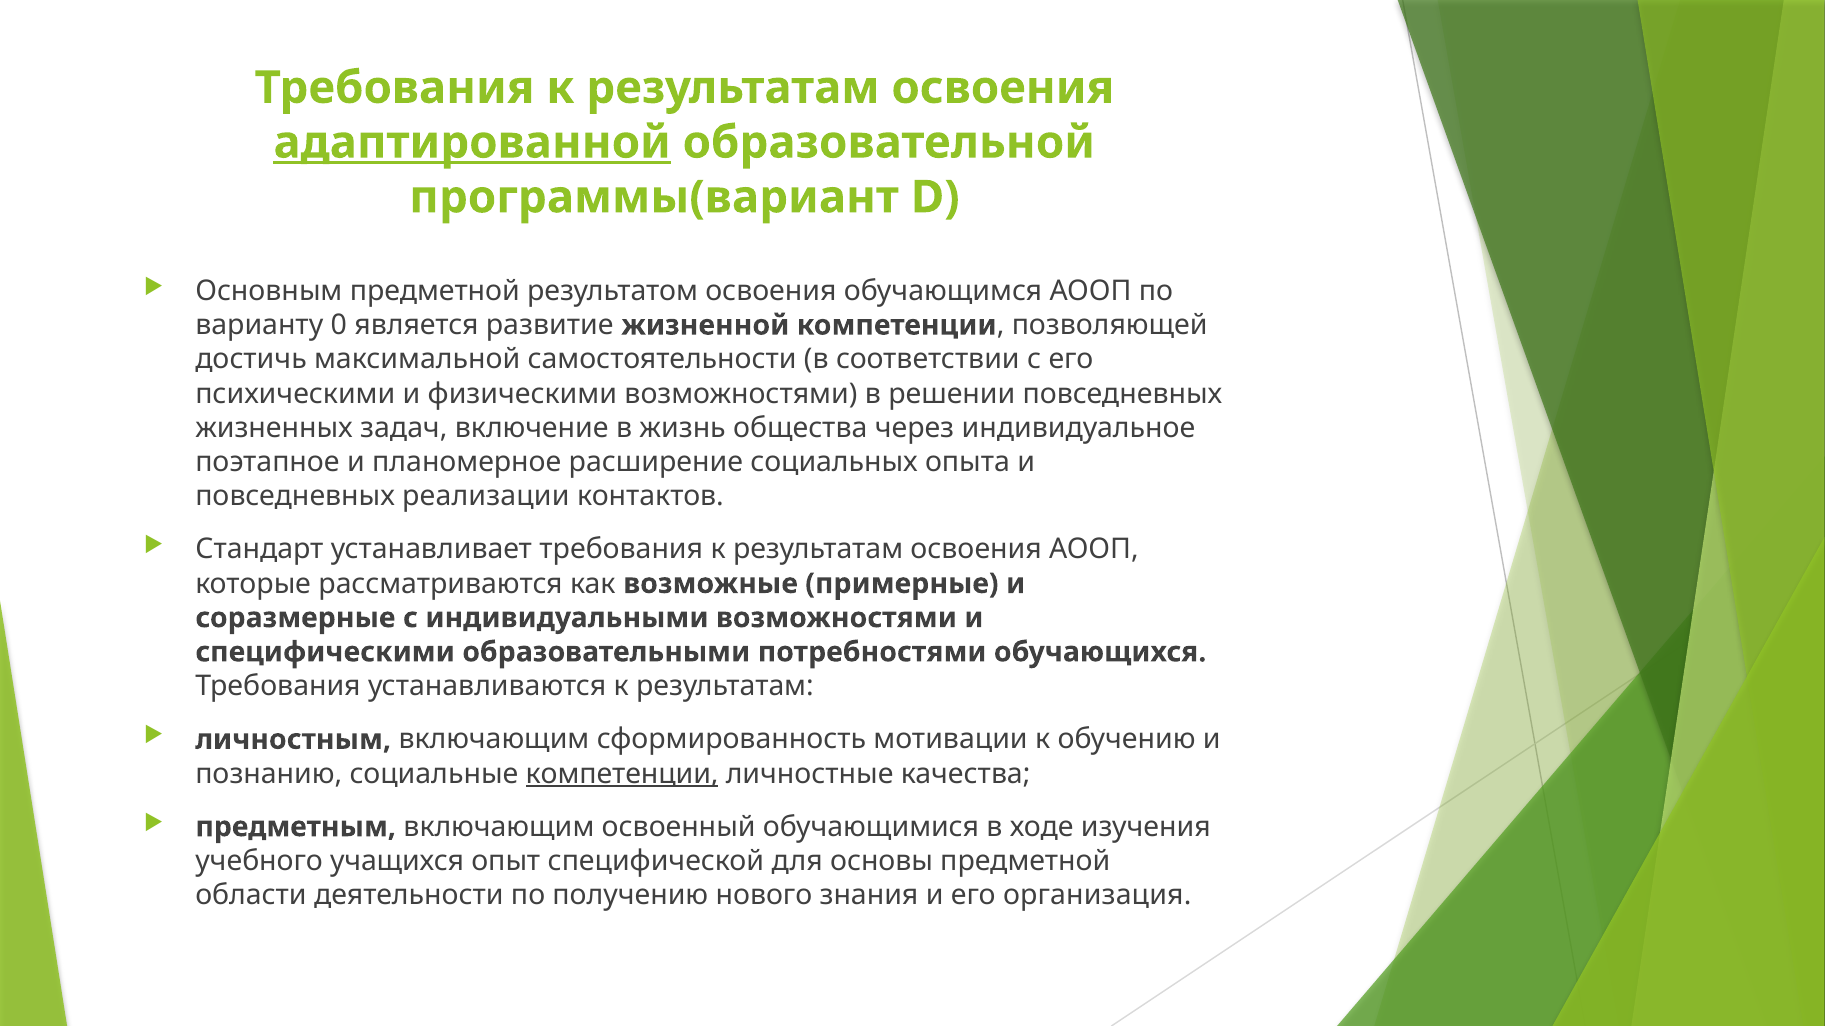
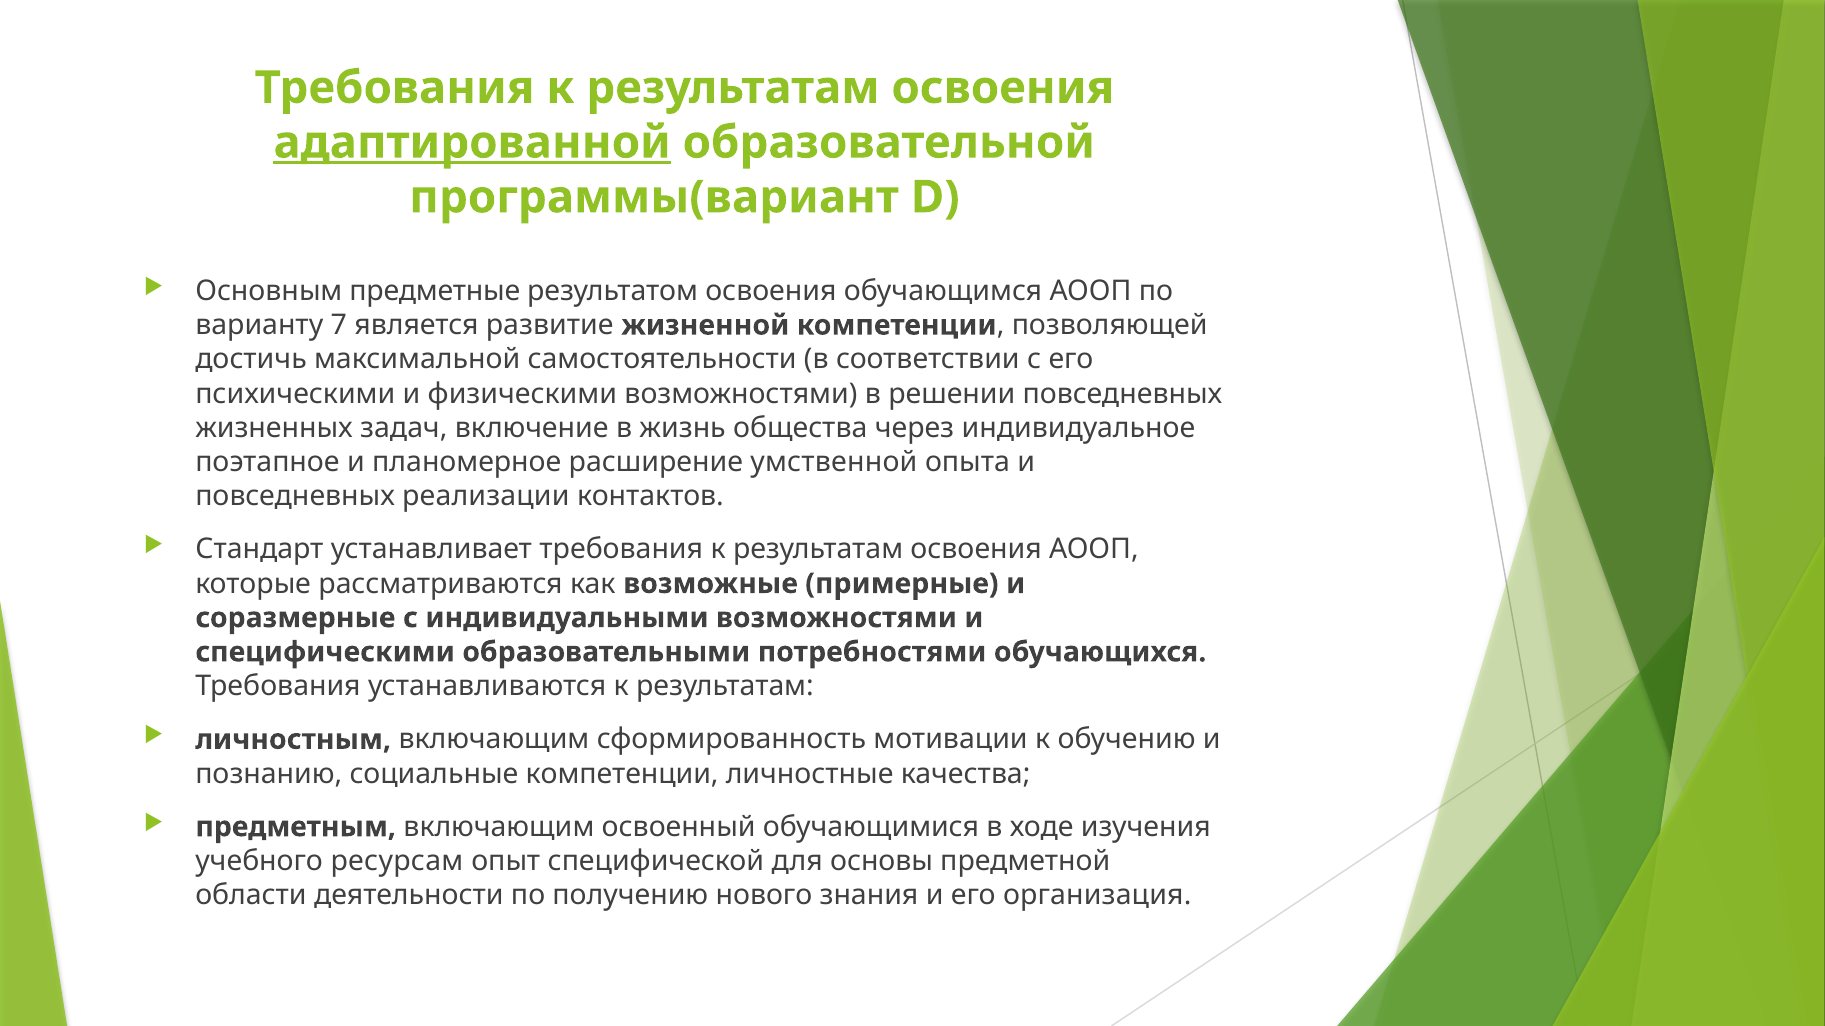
Основным предметной: предметной -> предметные (435, 291)
0: 0 -> 7 (339, 325)
социальных: социальных -> умственной (834, 462)
компетенции underline: present -> none (622, 774)
учащихся: учащихся -> ресурсам (397, 862)
